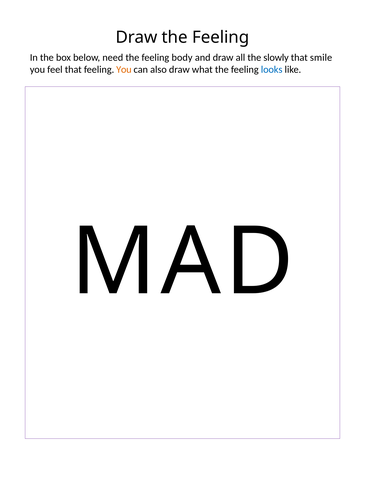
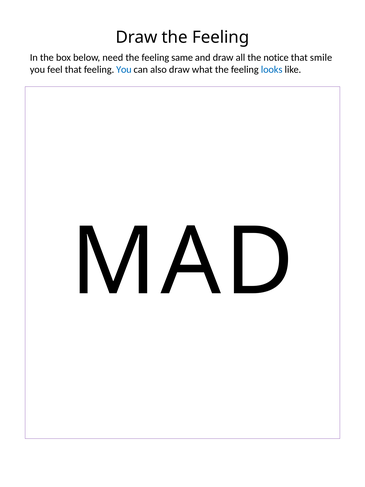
body: body -> same (182, 57)
slowly: slowly -> notice (276, 57)
You colour: orange -> blue (124, 70)
